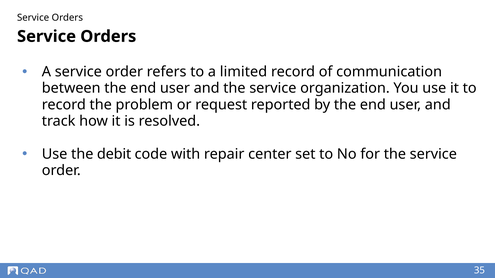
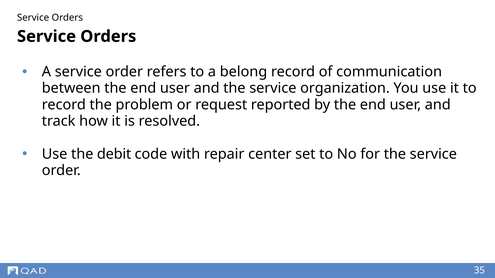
limited: limited -> belong (244, 72)
